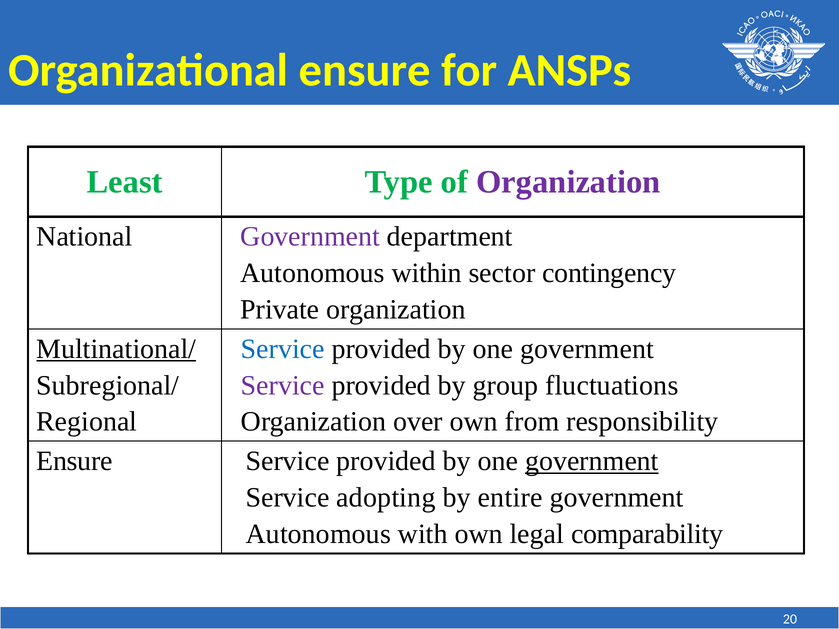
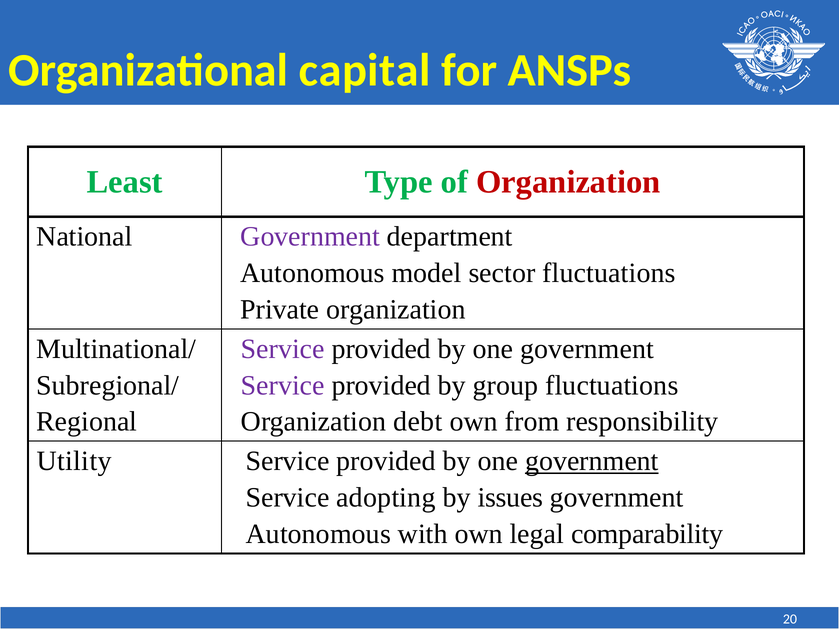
Organizational ensure: ensure -> capital (365, 70)
Organization colour: purple -> red (568, 182)
within: within -> model (427, 273)
sector contingency: contingency -> fluctuations (609, 273)
Multinational/ underline: present -> none (116, 349)
Service colour: blue -> purple (283, 349)
over: over -> debt (418, 422)
Ensure: Ensure -> Utility (74, 461)
entire: entire -> issues (510, 498)
